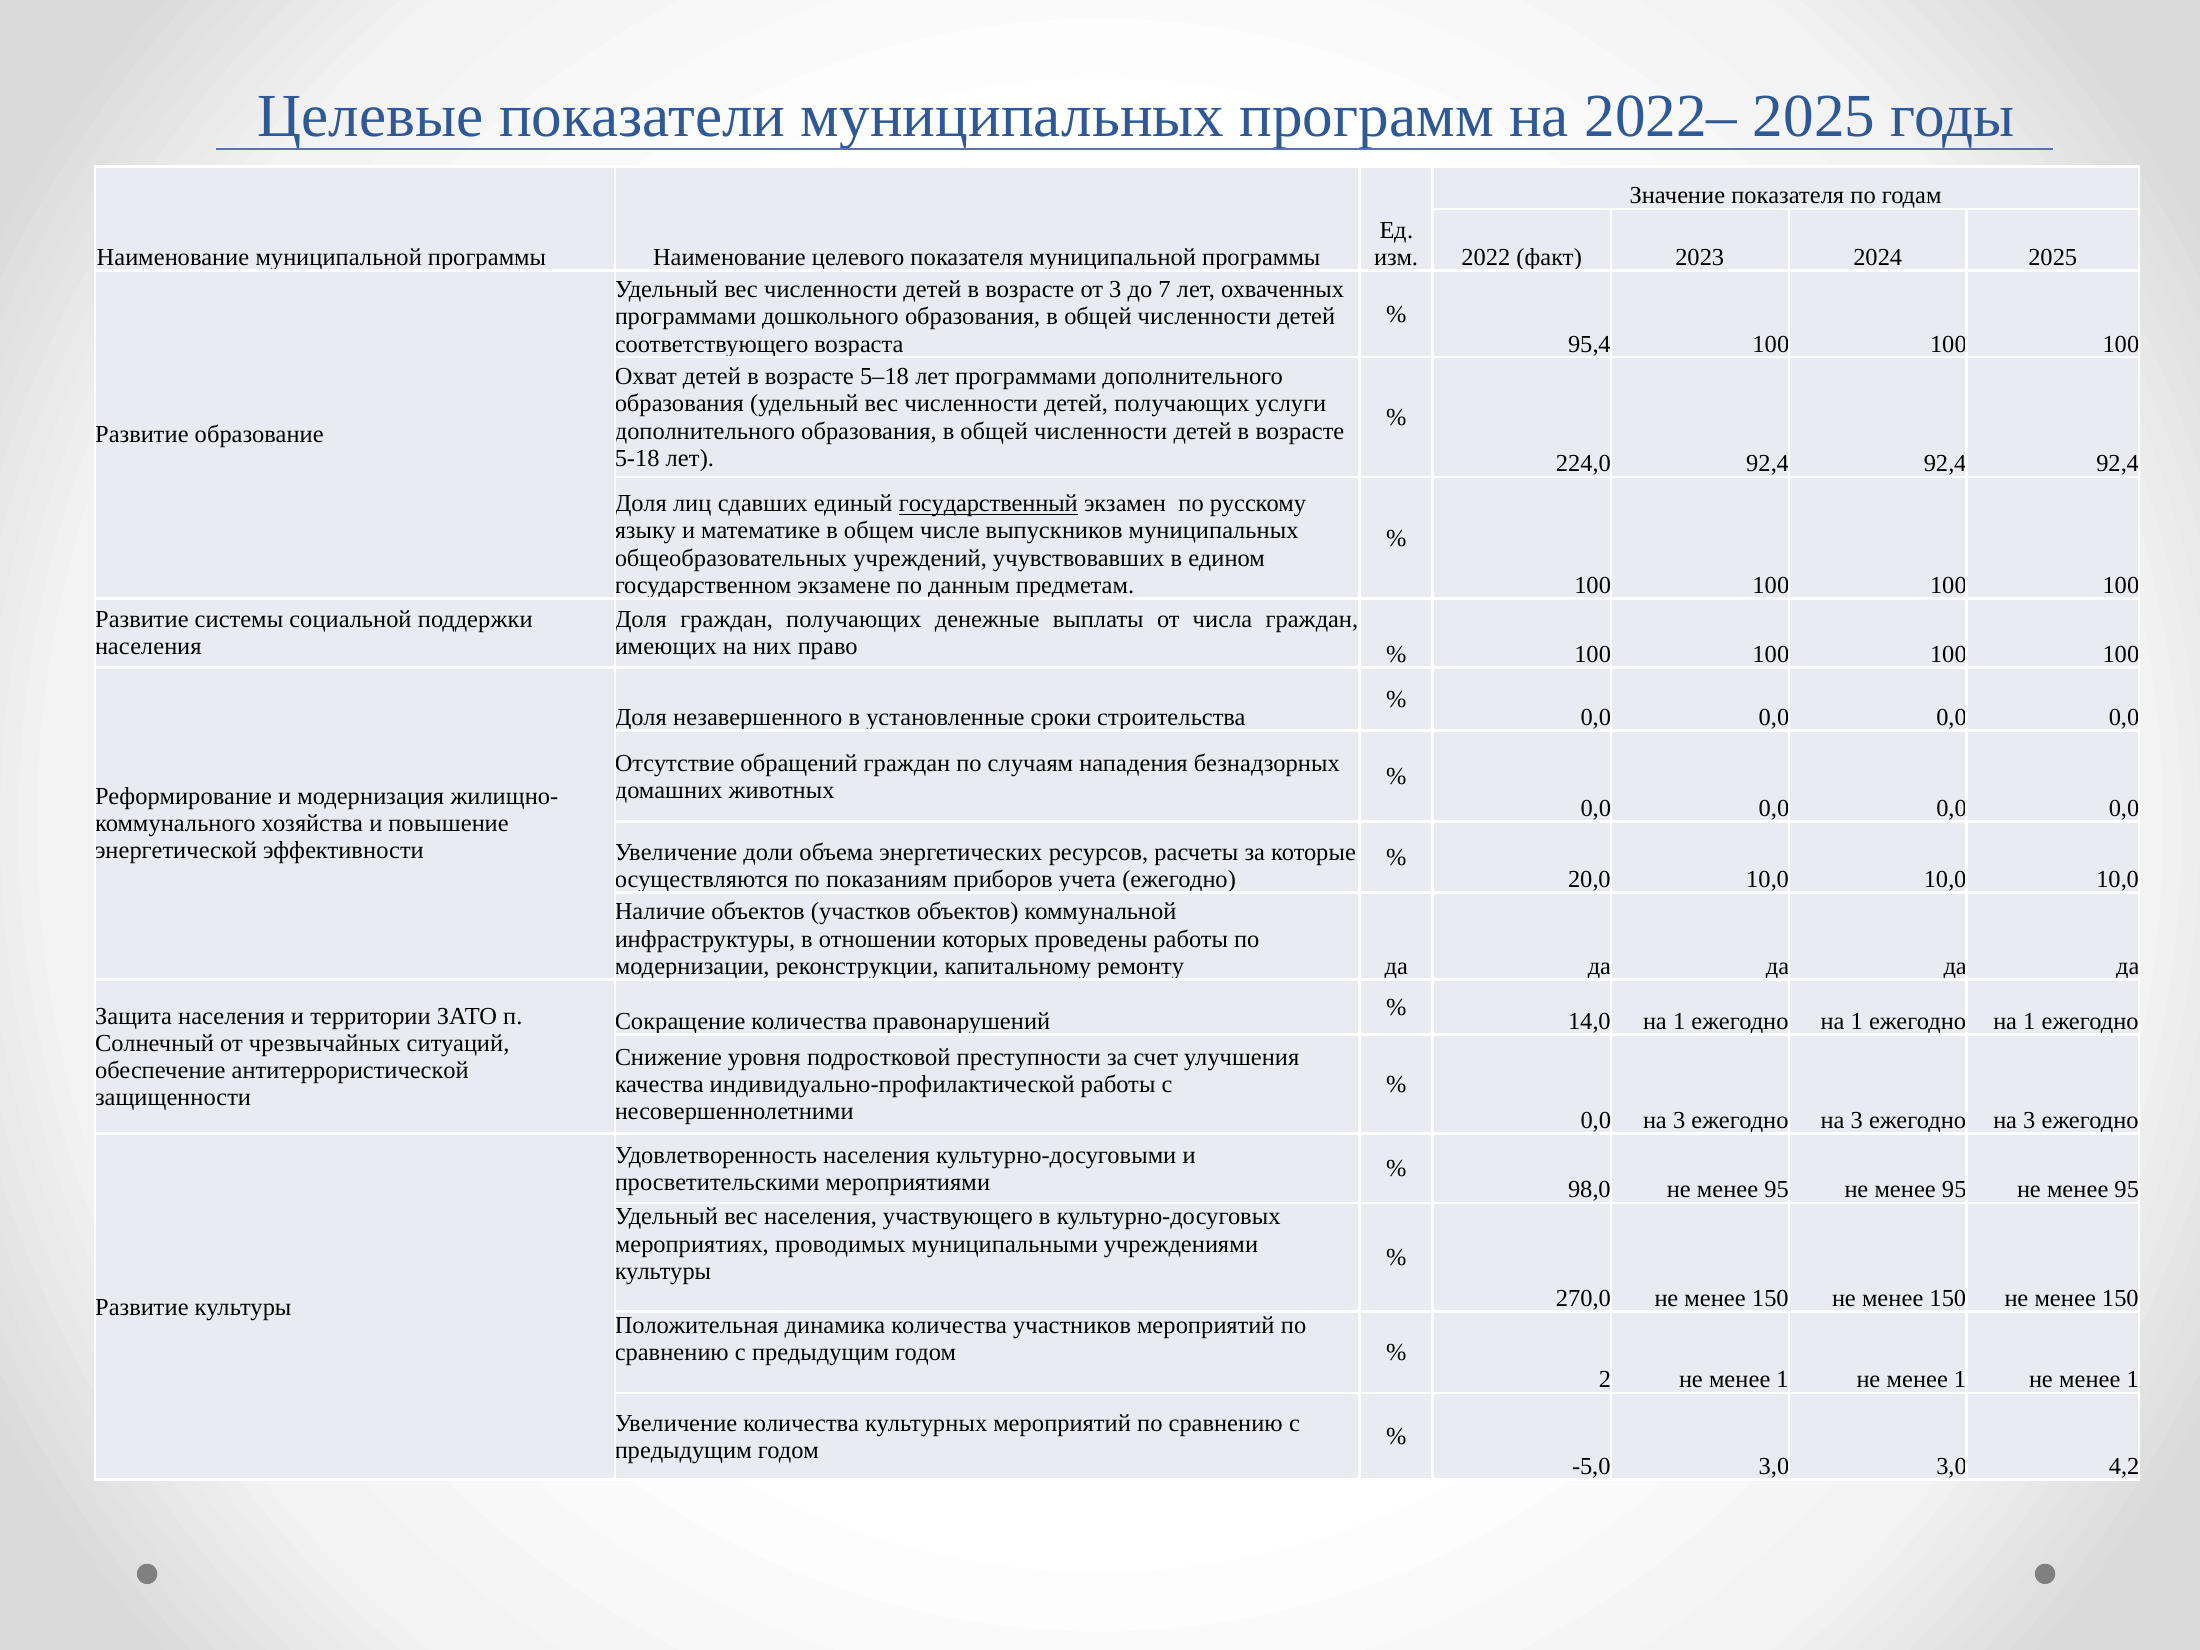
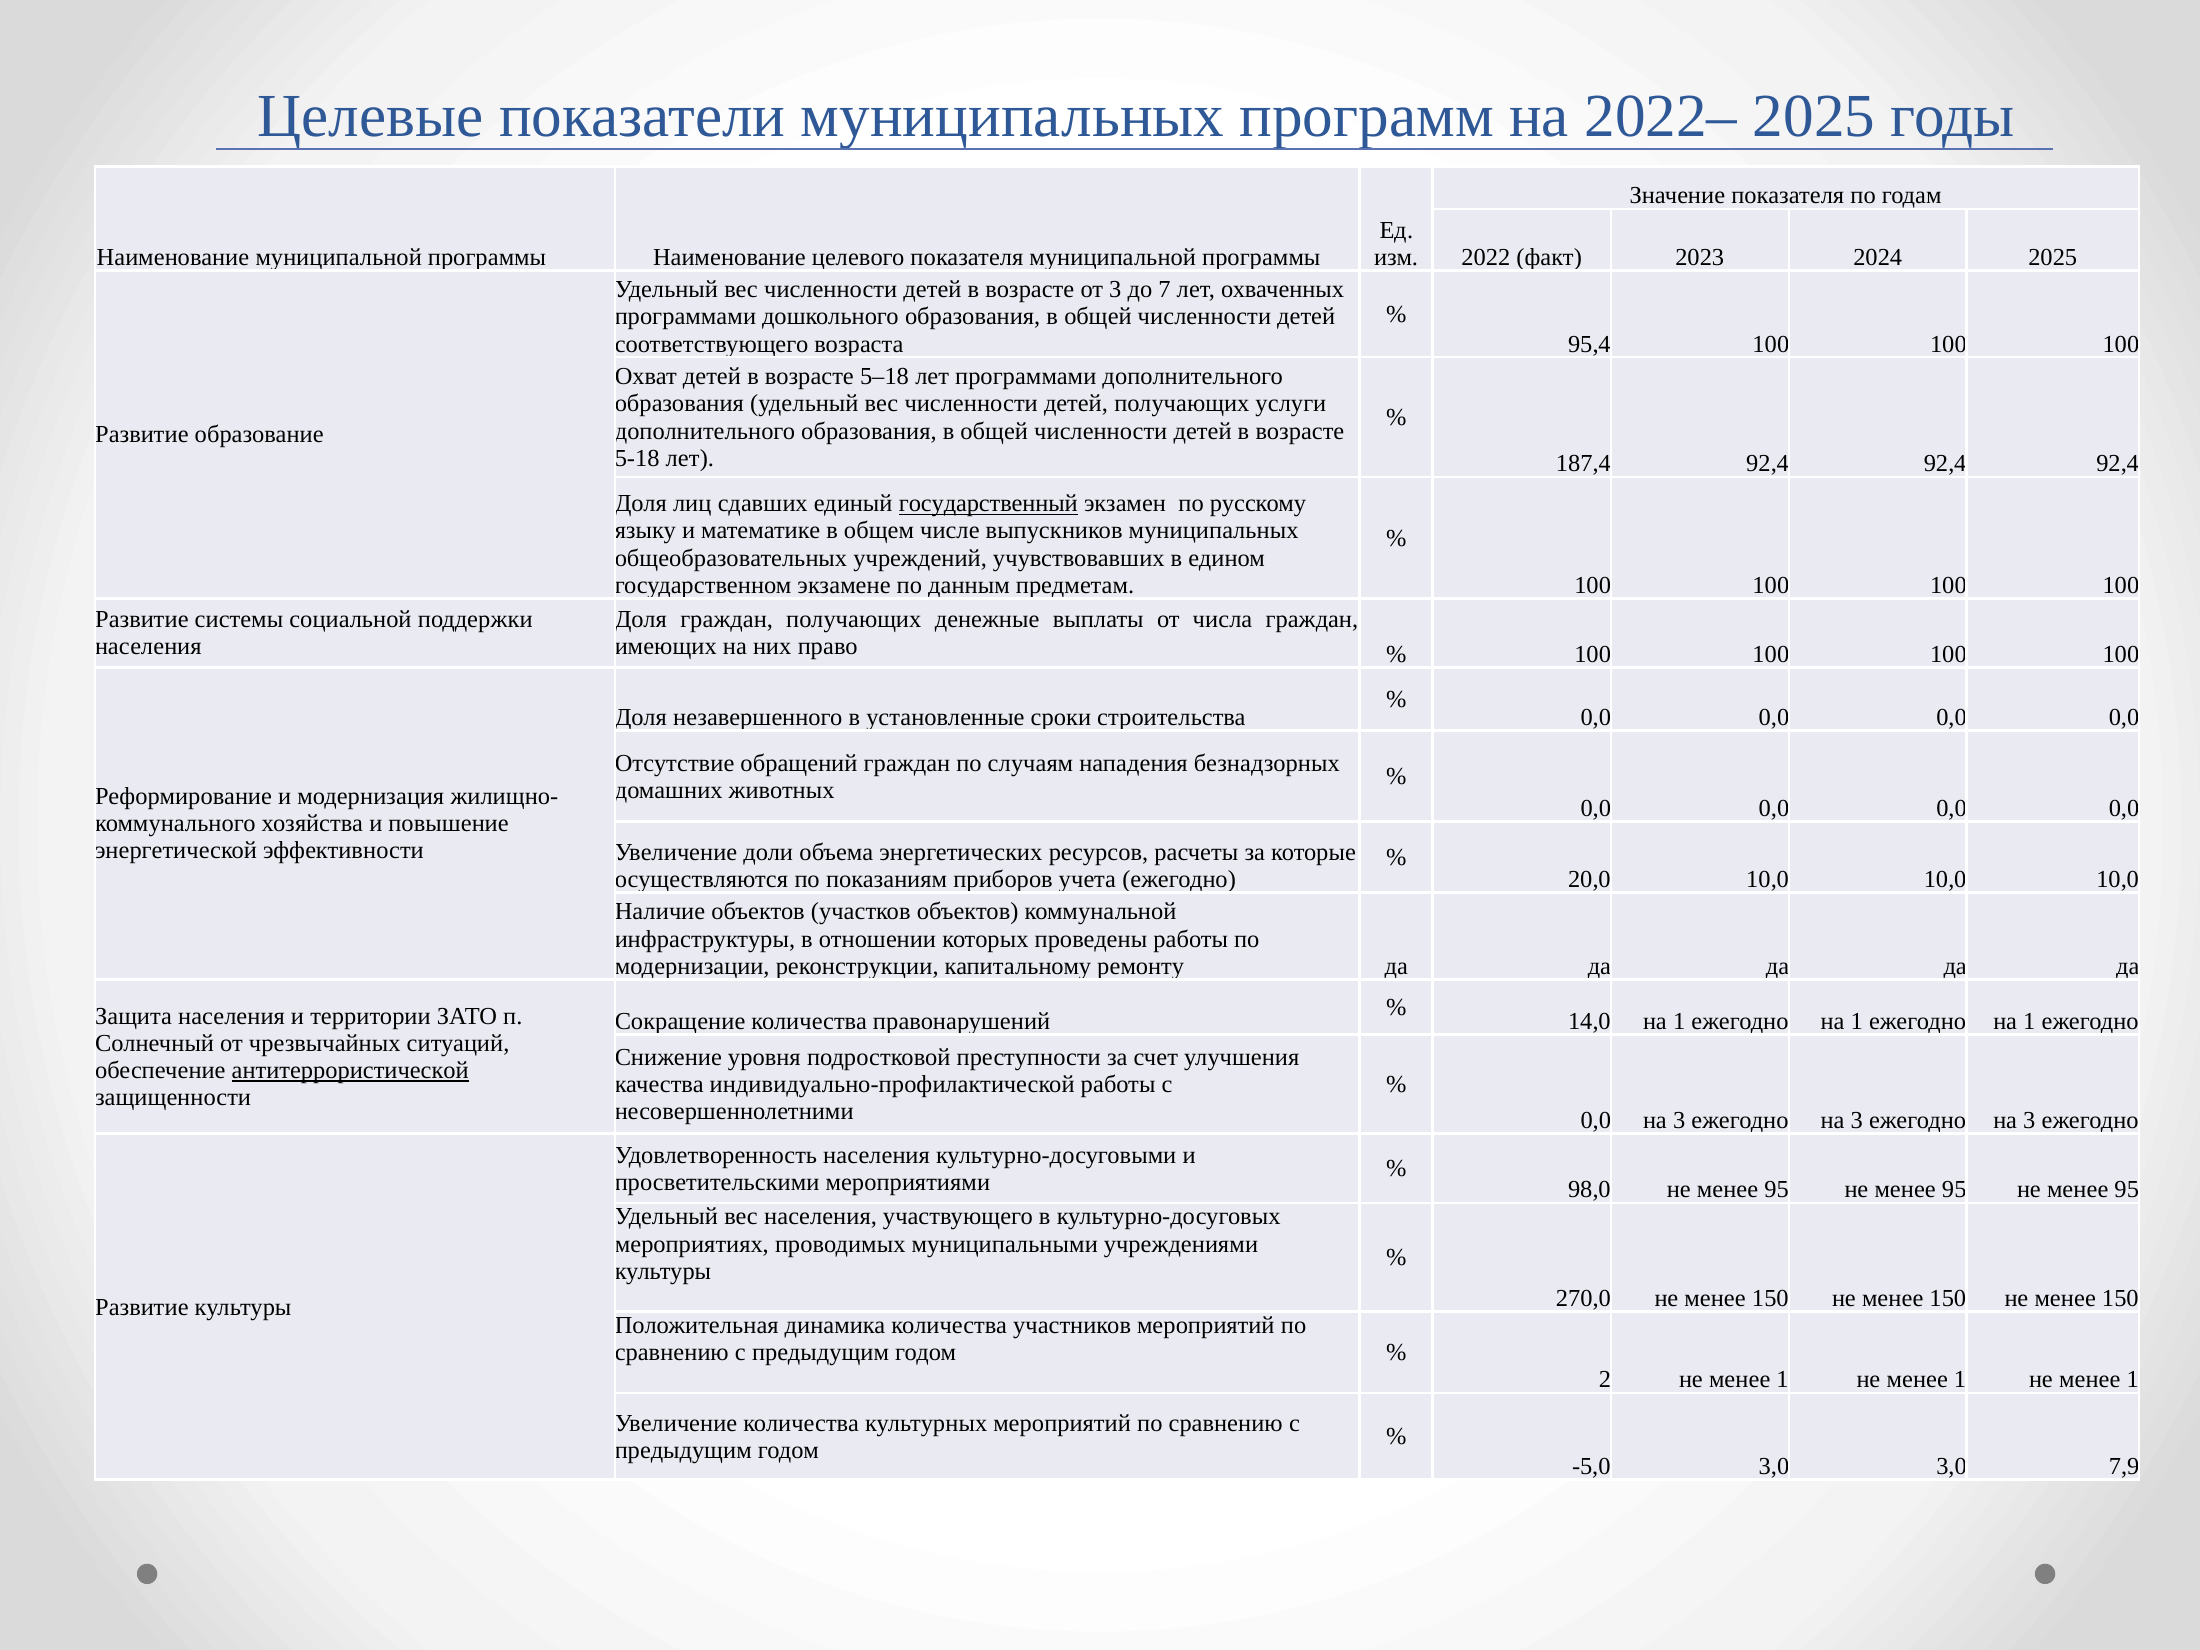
224,0: 224,0 -> 187,4 (1583, 464)
антитеррористической underline: none -> present (350, 1070)
4,2: 4,2 -> 7,9 (2124, 1466)
